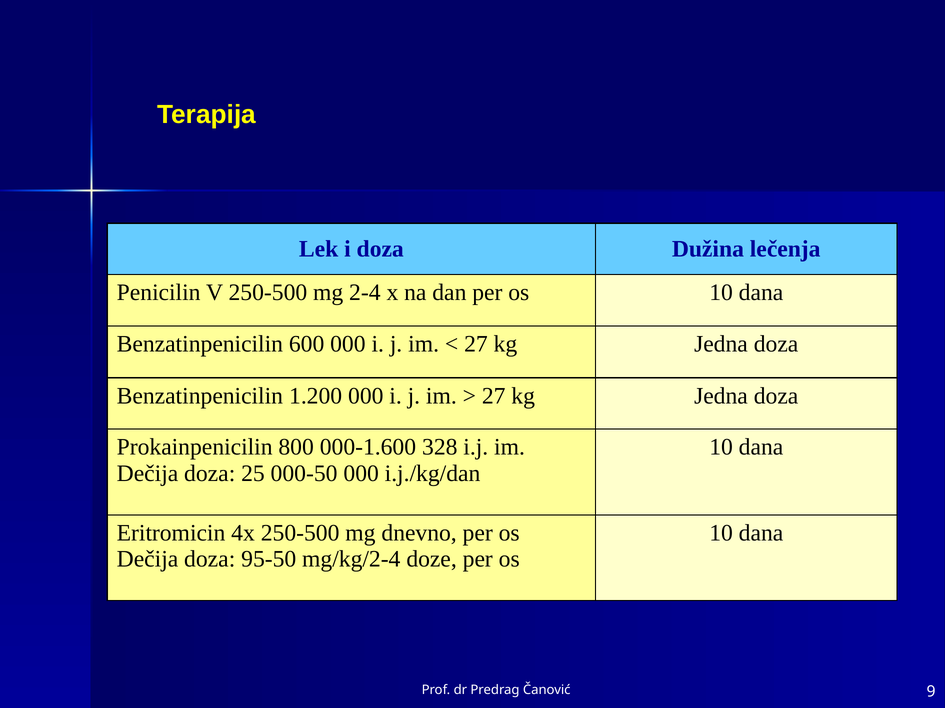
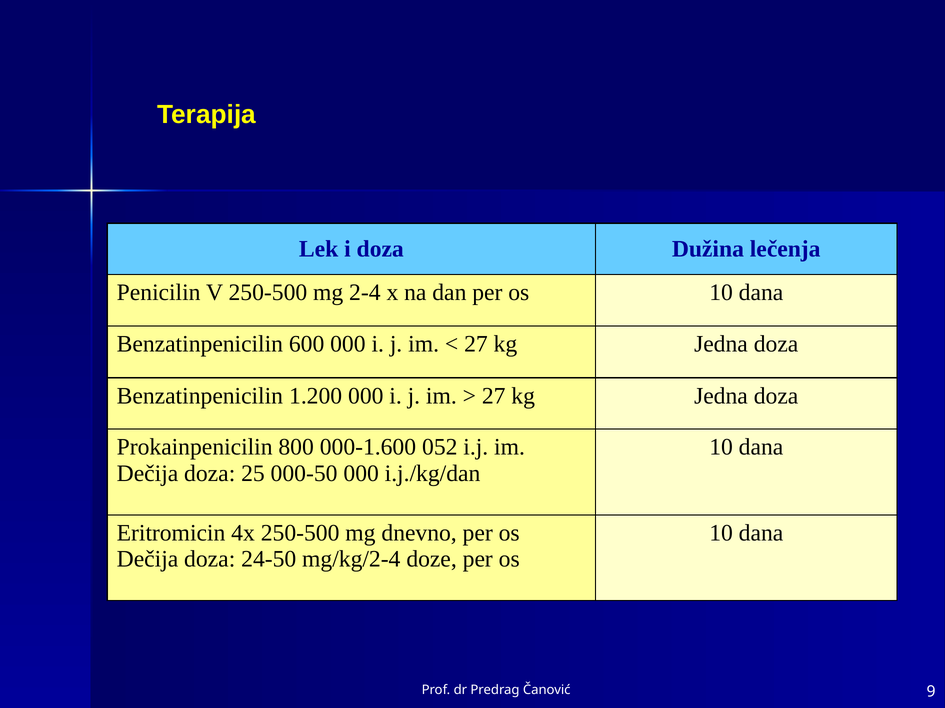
328: 328 -> 052 (440, 448)
95-50: 95-50 -> 24-50 (269, 560)
